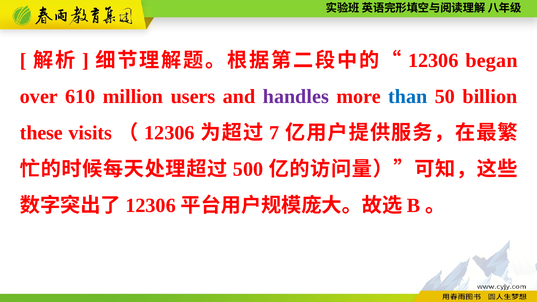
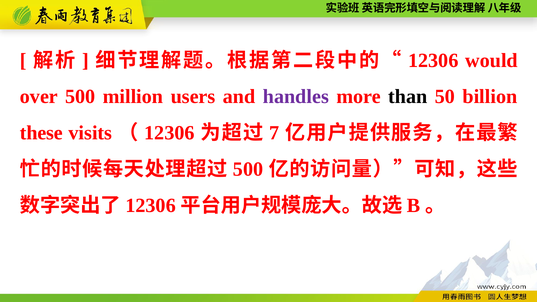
began: began -> would (492, 60)
over 610: 610 -> 500 (80, 97)
than colour: blue -> black (408, 97)
